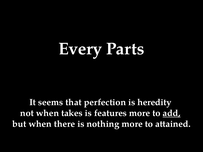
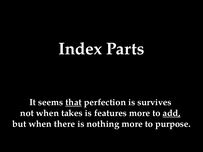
Every: Every -> Index (80, 49)
that underline: none -> present (73, 103)
heredity: heredity -> survives (154, 103)
attained: attained -> purpose (173, 124)
